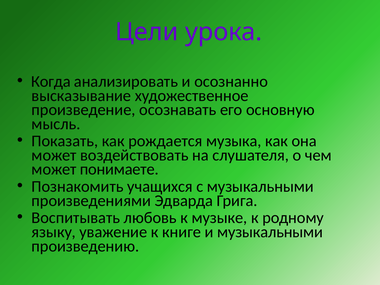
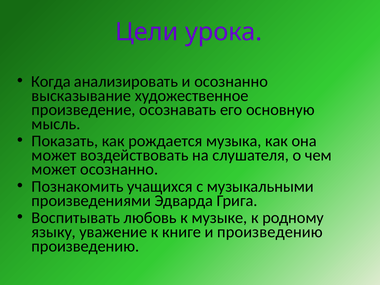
может понимаете: понимаете -> осознанно (119, 169)
и музыкальными: музыкальными -> произведению (270, 232)
